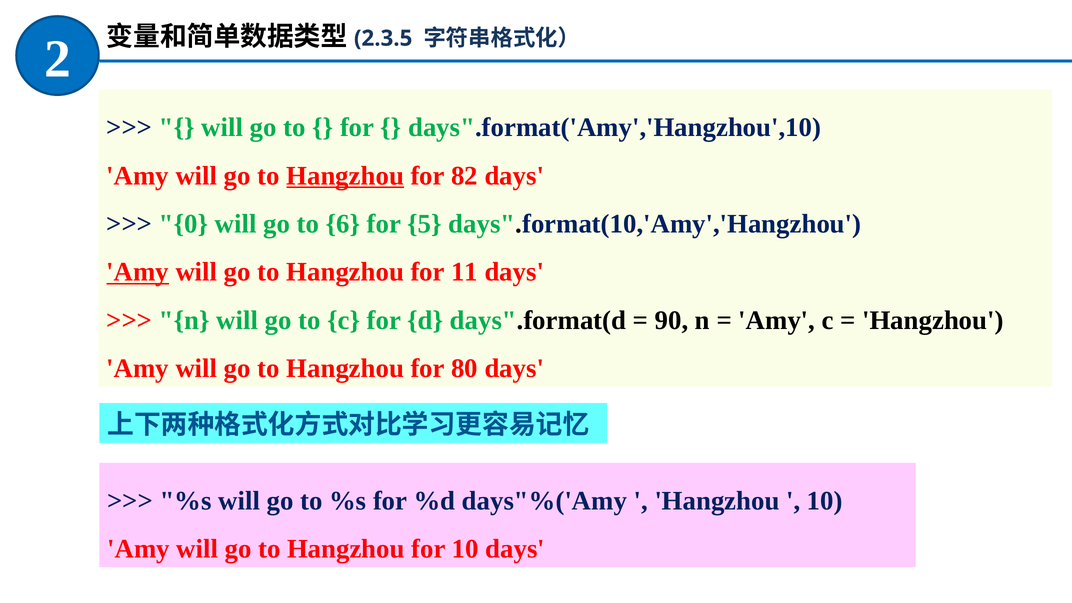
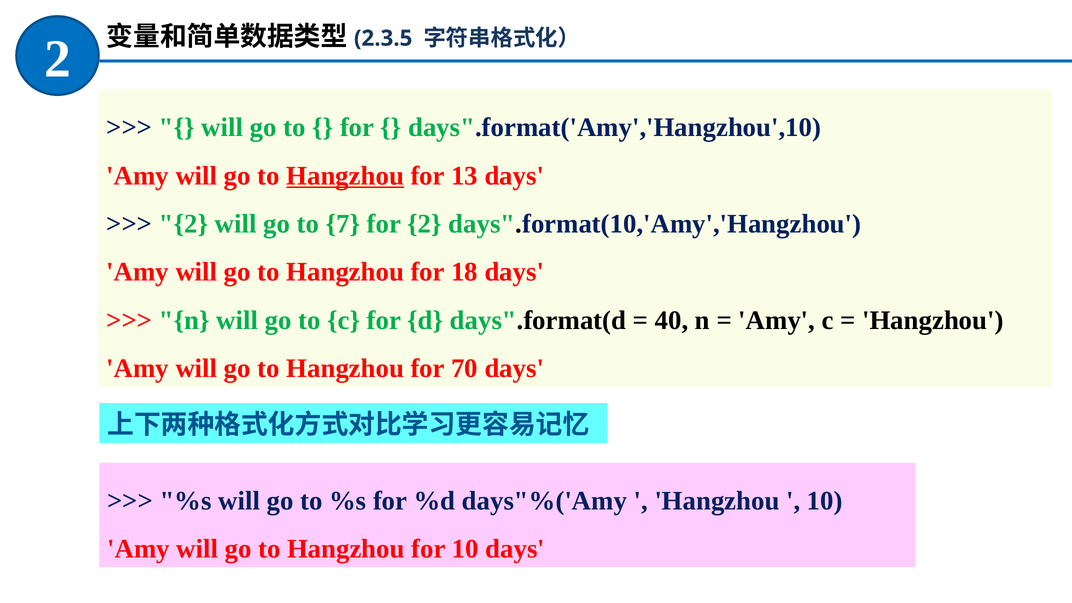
82: 82 -> 13 (464, 176)
0: 0 -> 2 (183, 224)
6: 6 -> 7 (343, 224)
for 5: 5 -> 2 (424, 224)
Amy underline: present -> none (138, 272)
11: 11 -> 18 (464, 272)
90: 90 -> 40 (672, 320)
80: 80 -> 70 (464, 368)
